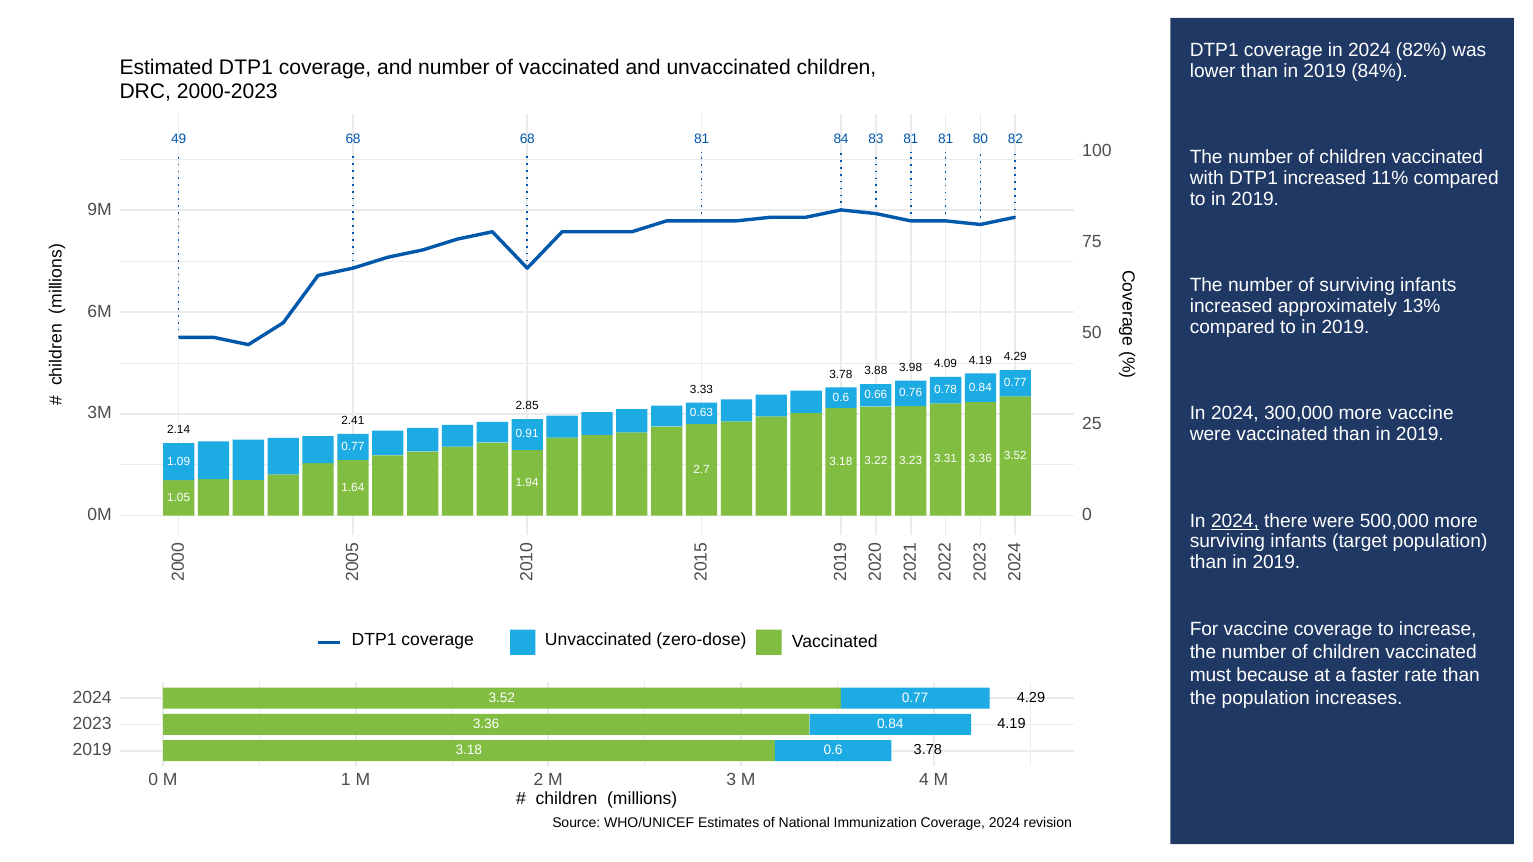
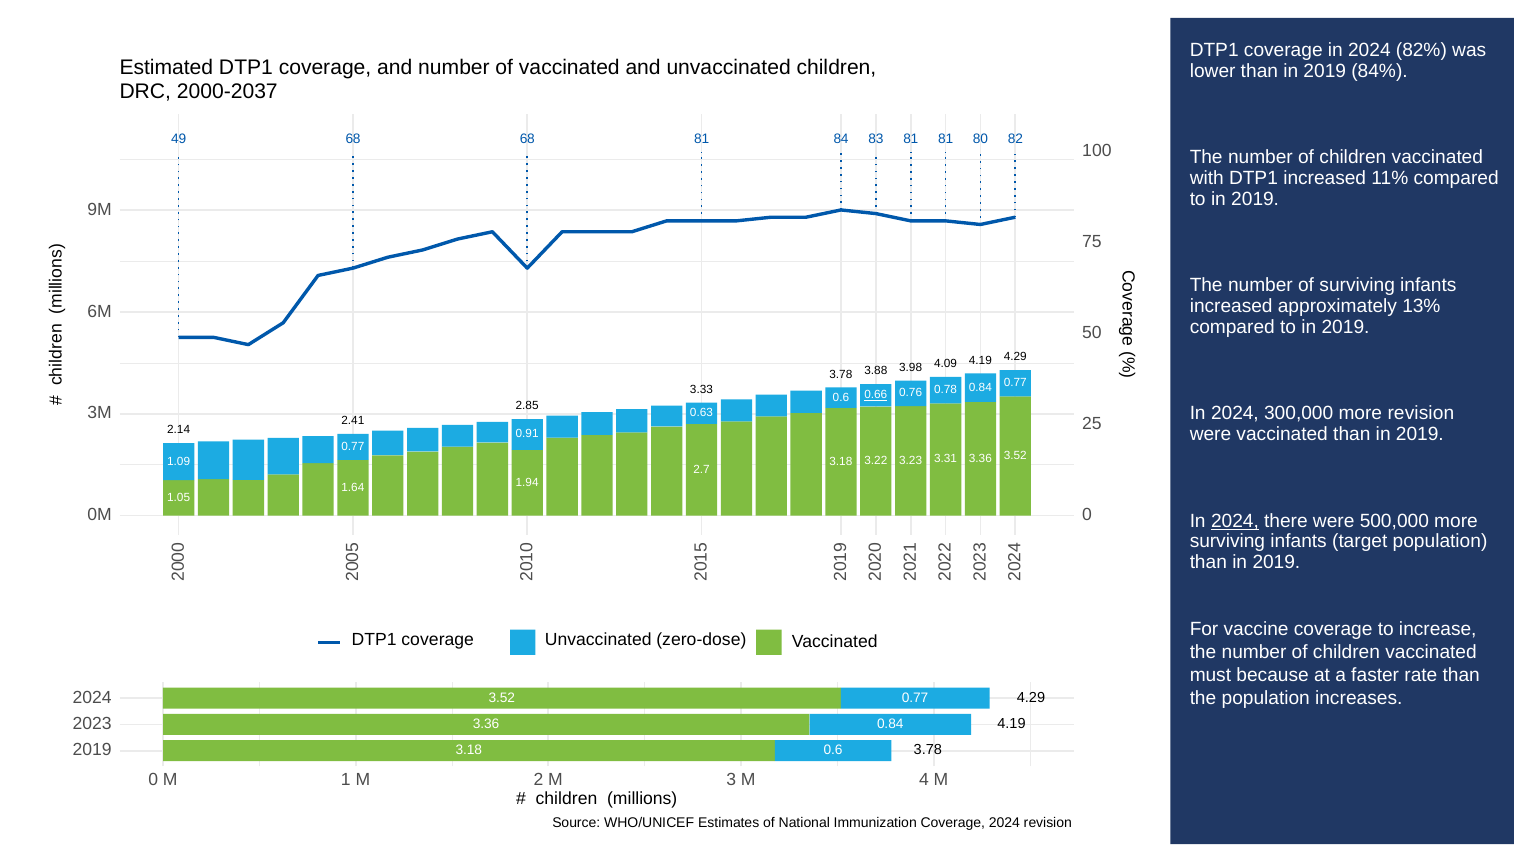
2000-2023: 2000-2023 -> 2000-2037 (227, 92)
0.66 underline: none -> present (876, 395)
more vaccine: vaccine -> revision (1421, 414)
